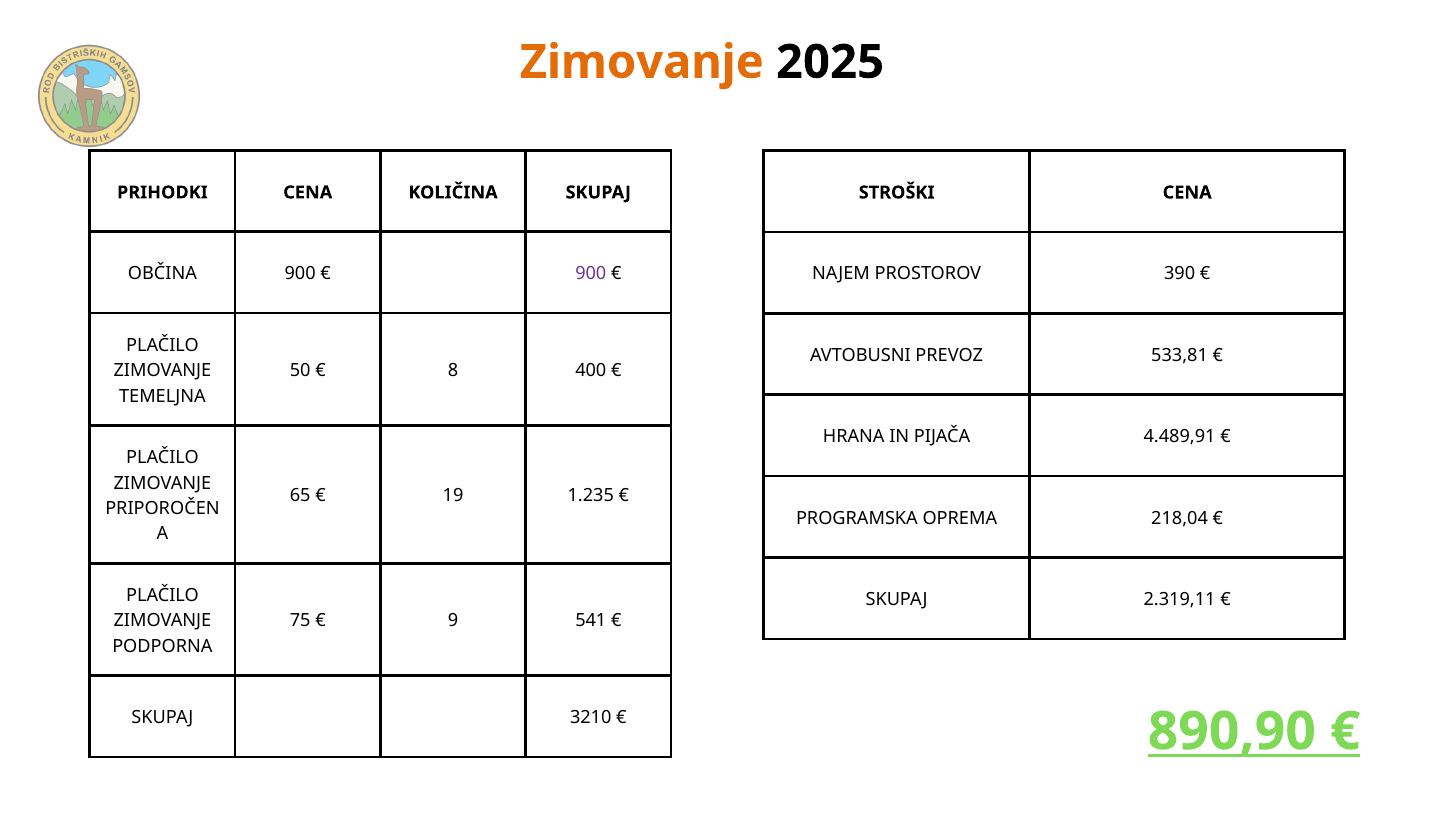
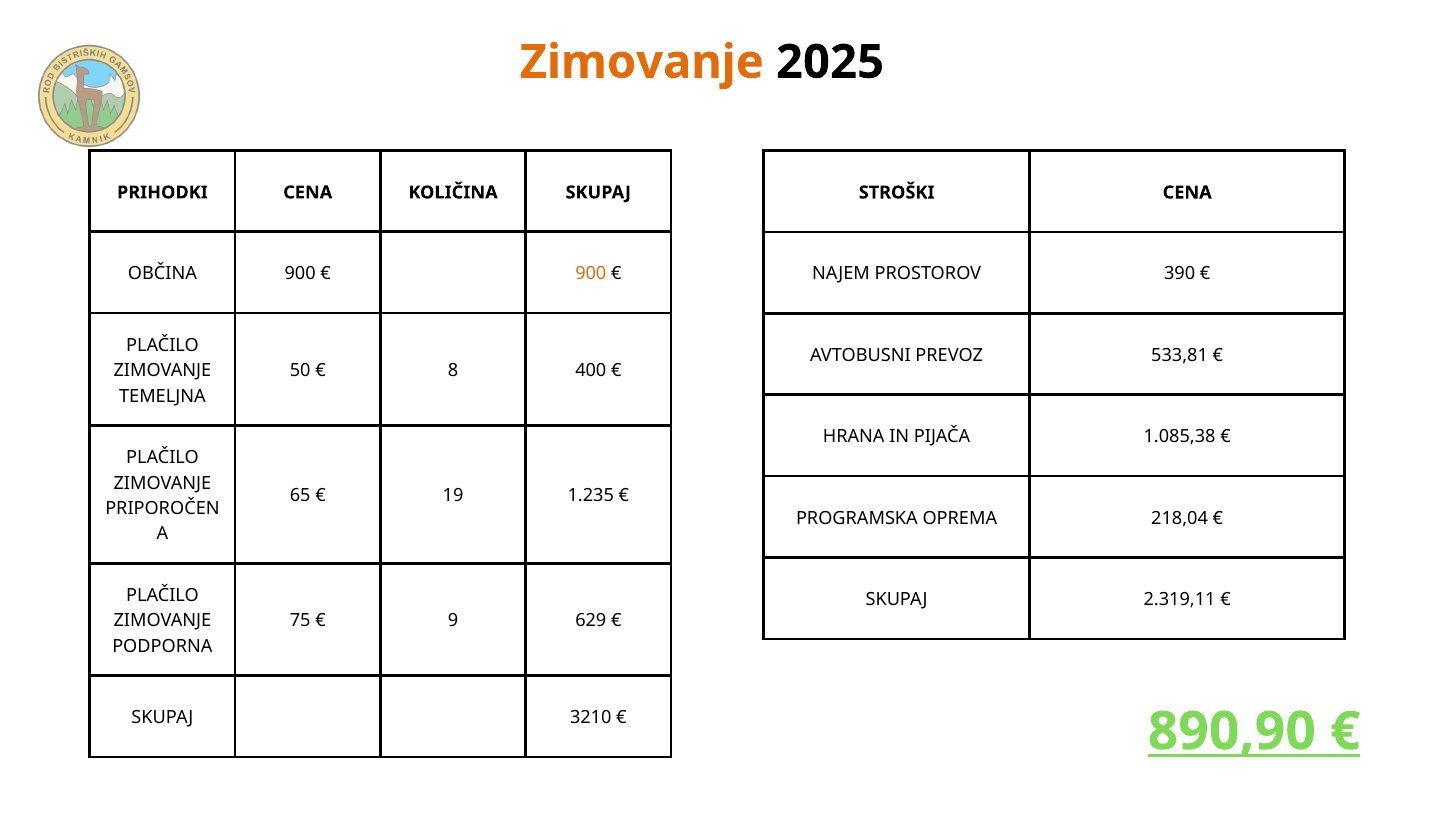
900 colour: purple -> orange (591, 274)
4.489,91: 4.489,91 -> 1.085,38 (1180, 437)
541: 541 -> 629 (591, 621)
